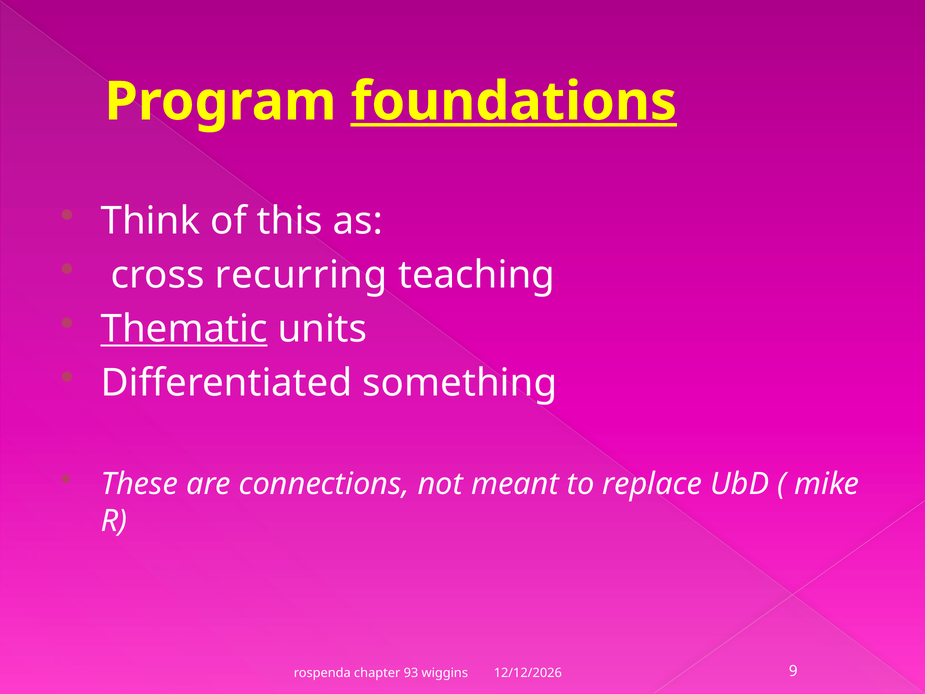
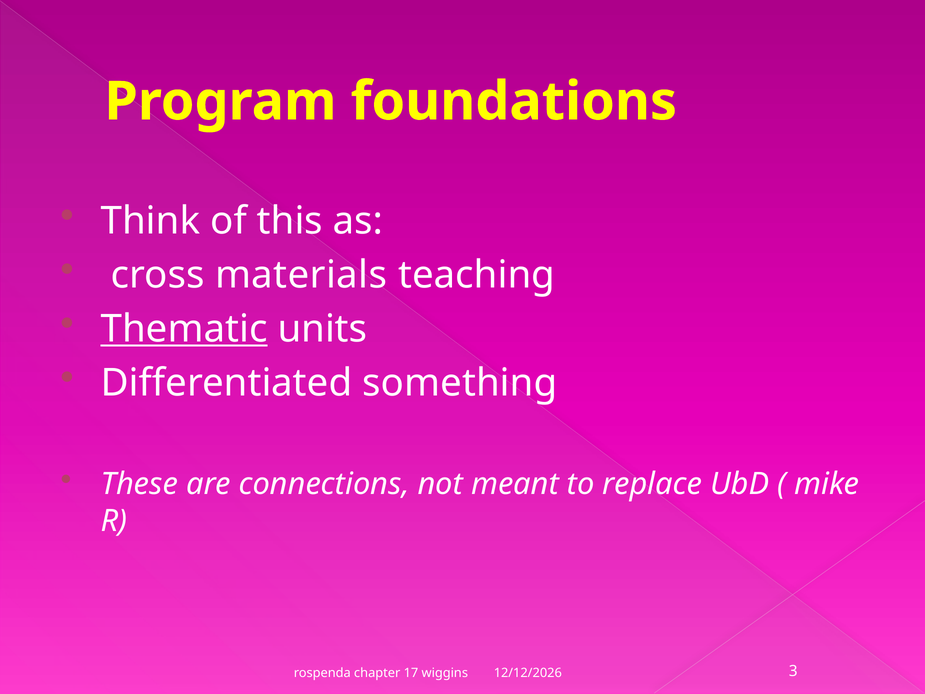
foundations underline: present -> none (514, 102)
recurring: recurring -> materials (301, 275)
93: 93 -> 17 (411, 673)
9: 9 -> 3 (793, 671)
